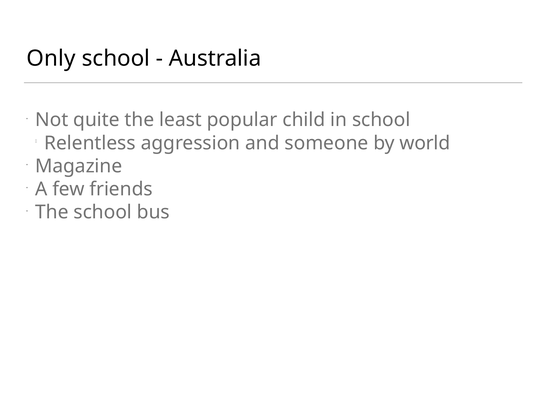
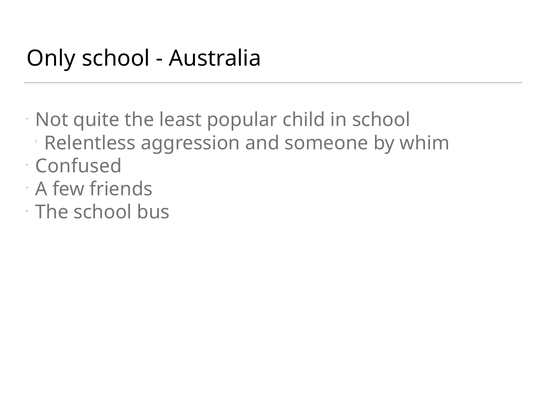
world: world -> whim (425, 143)
Magazine: Magazine -> Confused (79, 166)
